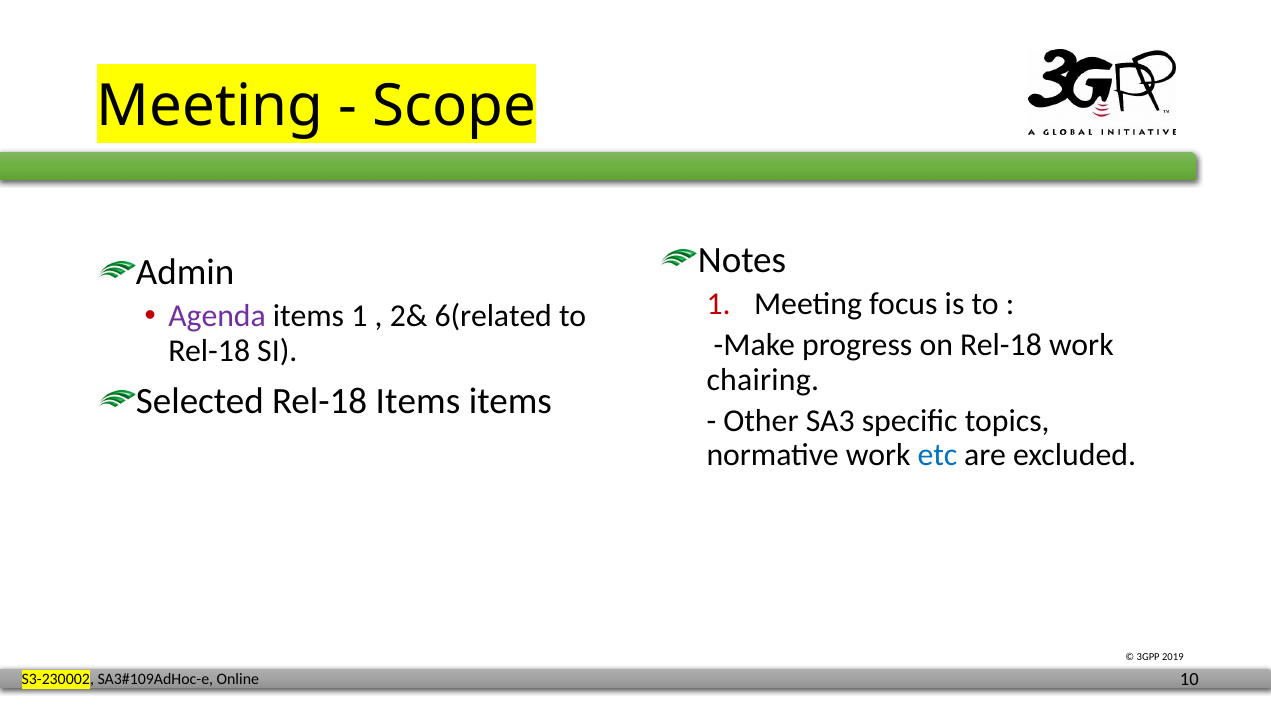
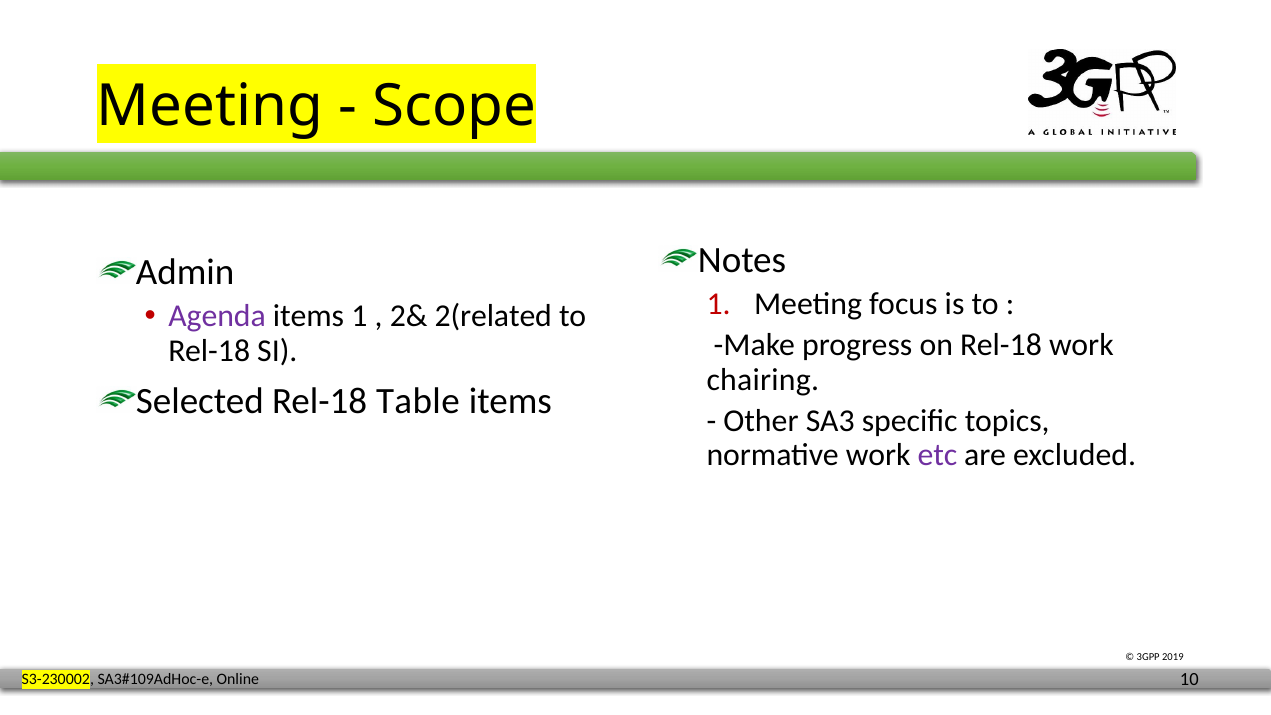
6(related: 6(related -> 2(related (493, 316)
Rel-18 Items: Items -> Table (418, 401)
etc colour: blue -> purple (937, 455)
